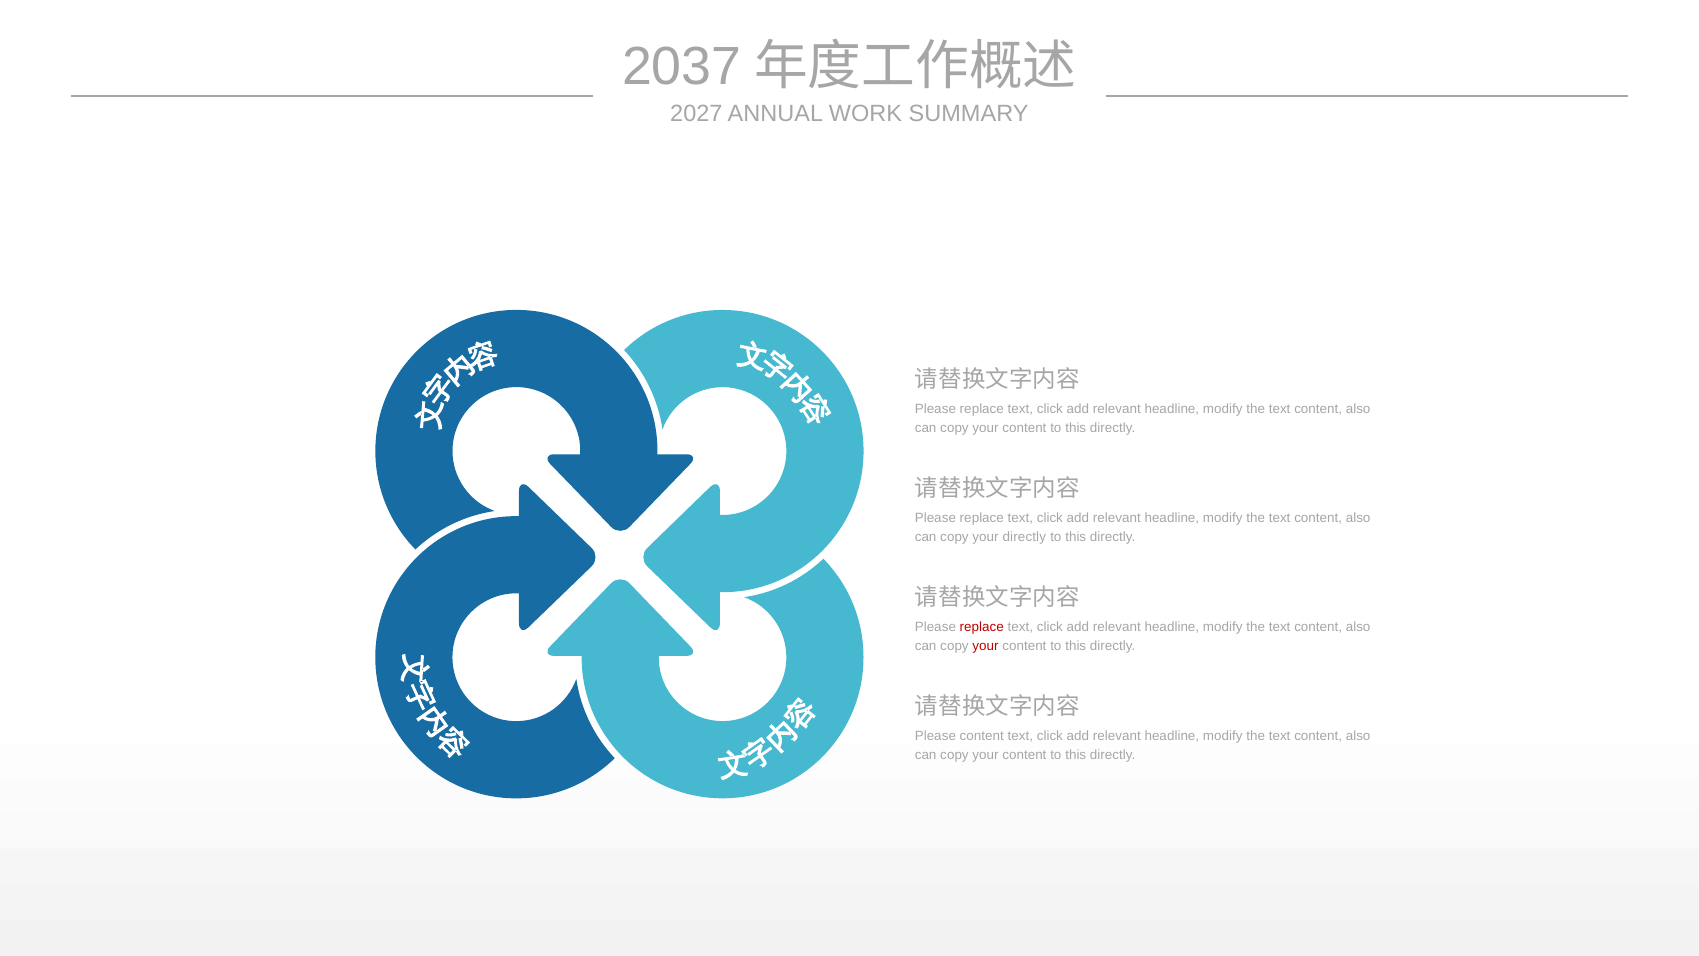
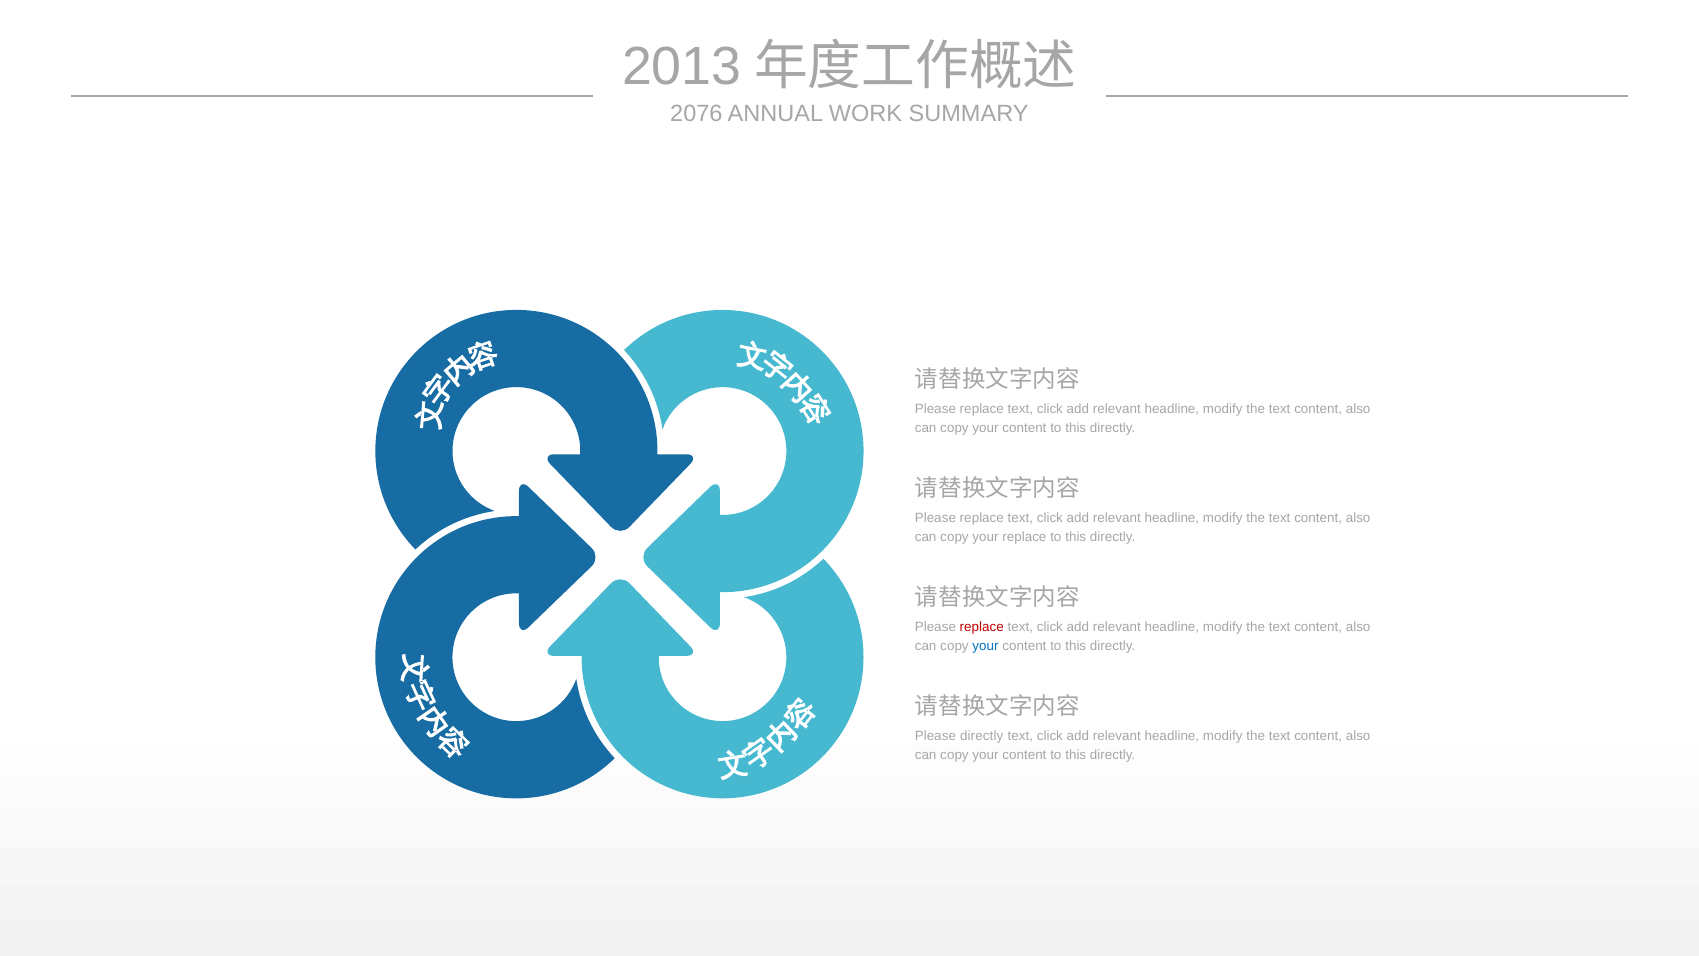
2037: 2037 -> 2013 (682, 67)
2027: 2027 -> 2076 (696, 114)
your directly: directly -> replace (1024, 537)
your colour: red -> blue (985, 646)
Please content: content -> directly (982, 735)
